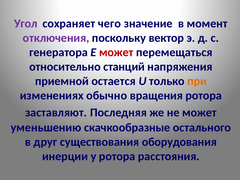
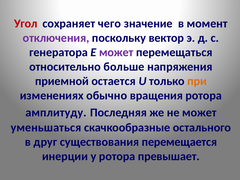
Угол colour: purple -> red (26, 23)
может colour: red -> purple (116, 52)
станций: станций -> больше (124, 67)
заставляют: заставляют -> амплитуду (56, 113)
уменьшению: уменьшению -> уменьшаться (46, 127)
оборудования: оборудования -> перемещается (179, 142)
расстояния: расстояния -> превышает (169, 156)
